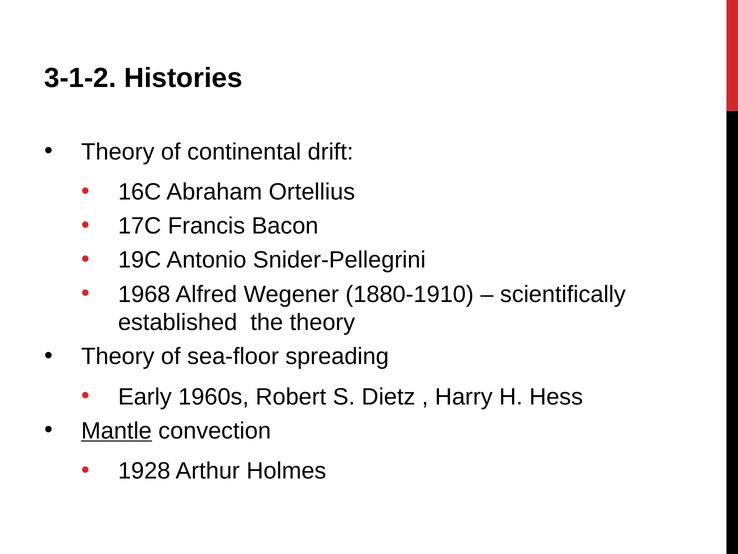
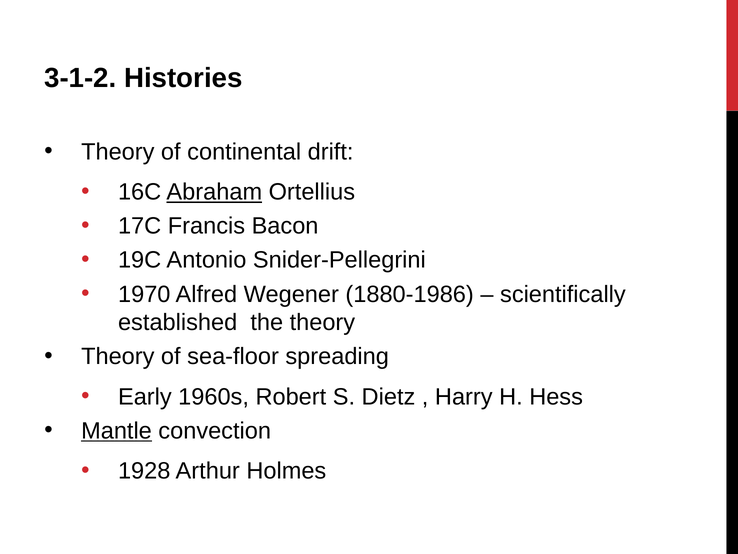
Abraham underline: none -> present (214, 192)
1968: 1968 -> 1970 (144, 294)
1880-1910: 1880-1910 -> 1880-1986 (410, 294)
